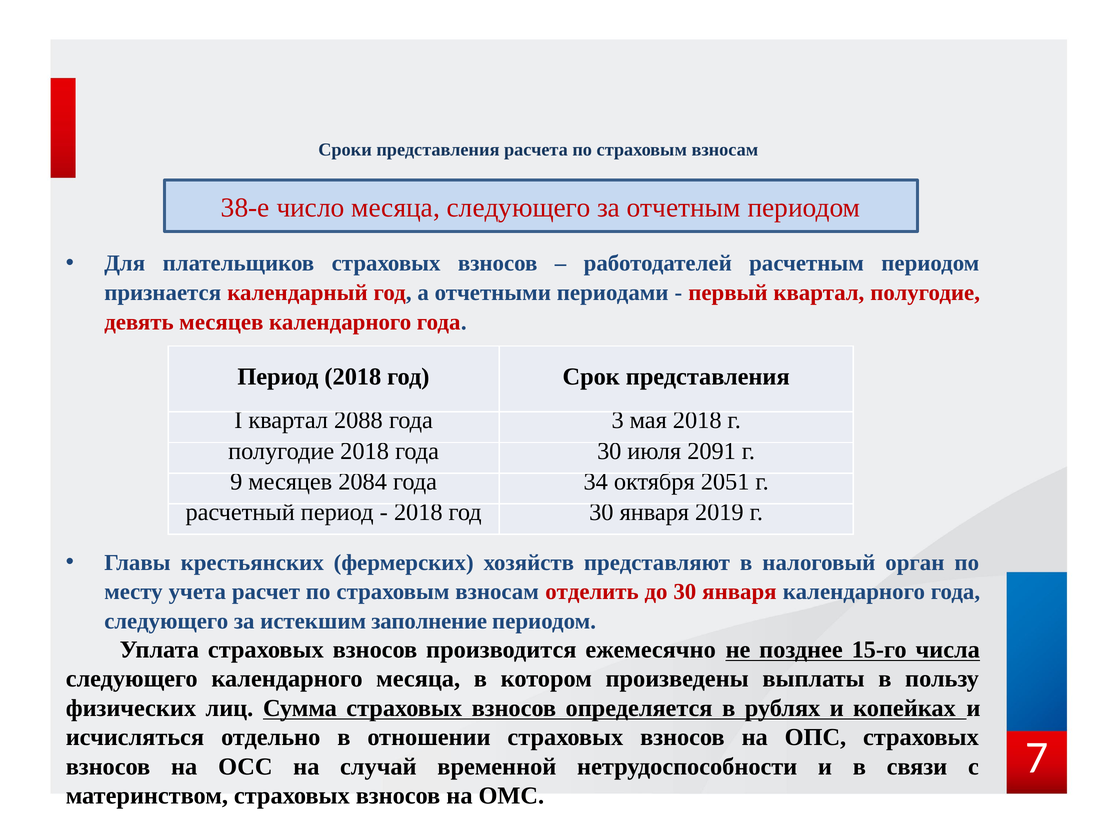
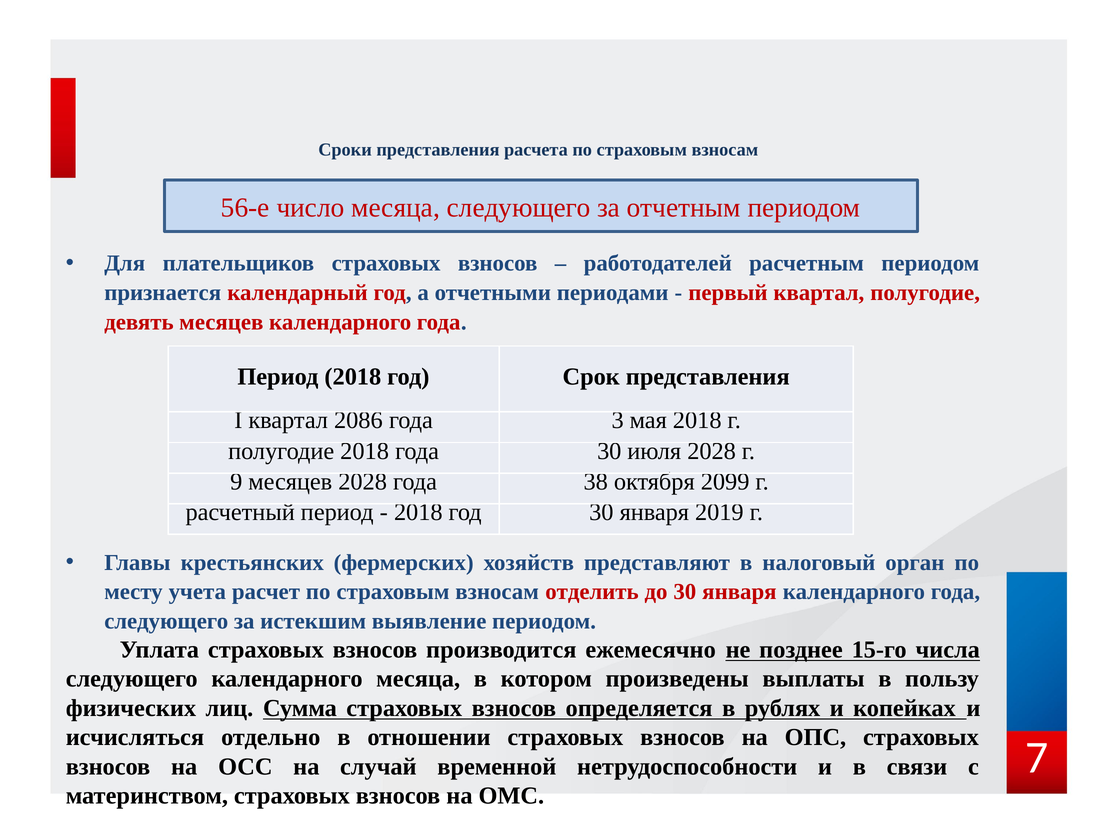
38-е: 38-е -> 56-е (245, 208)
2088: 2088 -> 2086 (358, 421)
июля 2091: 2091 -> 2028 (712, 451)
месяцев 2084: 2084 -> 2028 (363, 482)
34: 34 -> 38 (596, 482)
2051: 2051 -> 2099 (725, 482)
заполнение: заполнение -> выявление (429, 622)
